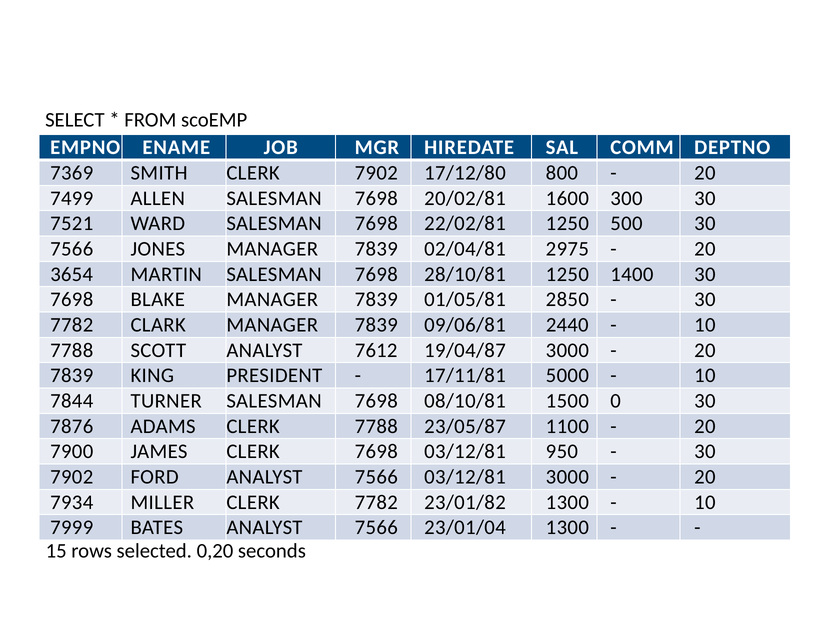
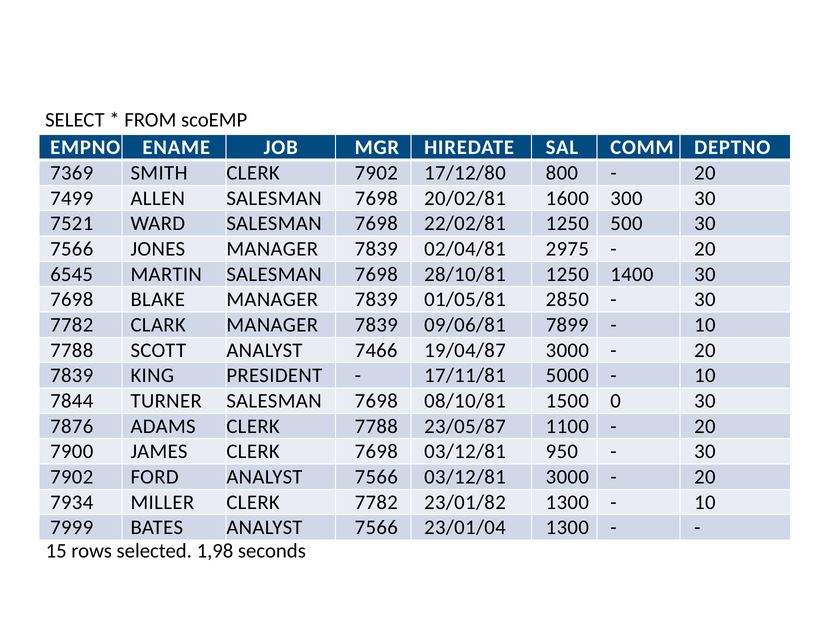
3654: 3654 -> 6545 (72, 274)
2440: 2440 -> 7899 (567, 325)
7612: 7612 -> 7466 (376, 351)
0,20: 0,20 -> 1,98 (215, 551)
